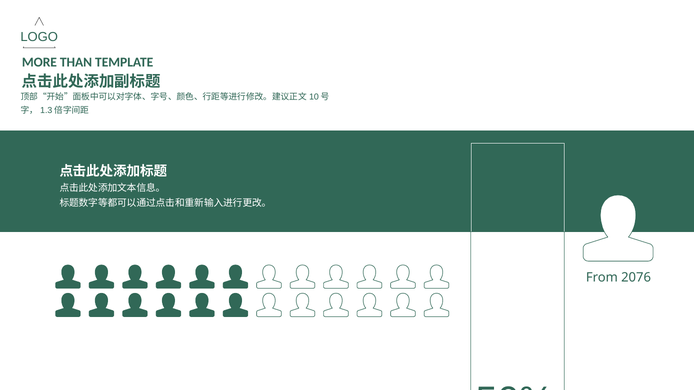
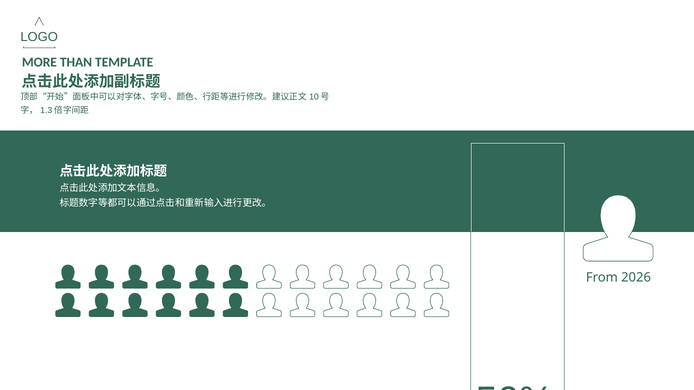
2076: 2076 -> 2026 (636, 278)
